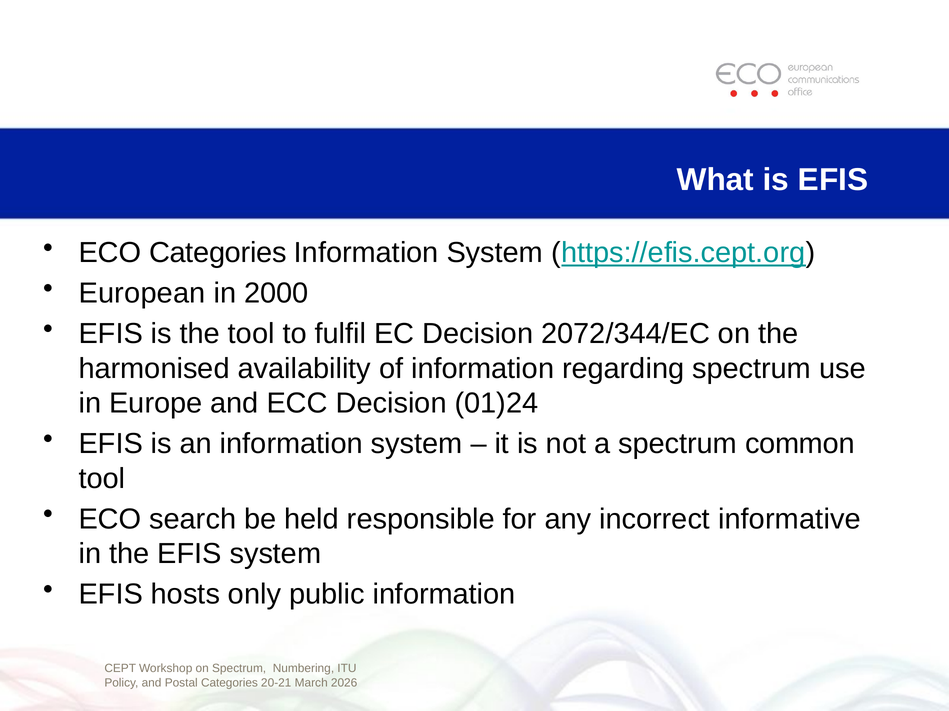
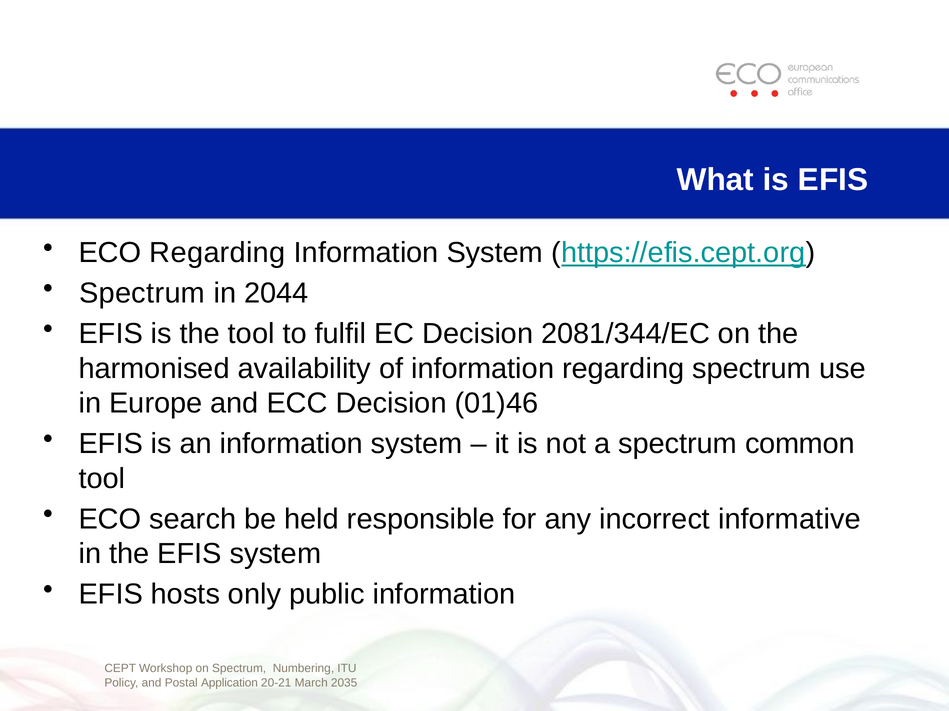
ECO Categories: Categories -> Regarding (217, 253)
European: European -> Spectrum (142, 294)
2000: 2000 -> 2044 (276, 294)
2072/344/EC: 2072/344/EC -> 2081/344/EC (626, 334)
01)24: 01)24 -> 01)46 (496, 404)
Postal Categories: Categories -> Application (229, 683)
2026: 2026 -> 2035 (344, 683)
